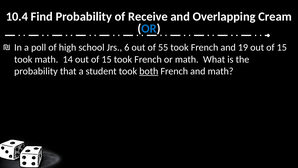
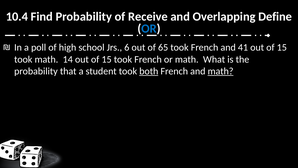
Cream: Cream -> Define (275, 17)
55: 55 -> 65 (163, 47)
19: 19 -> 41 (243, 47)
math underline: none -> present (221, 71)
